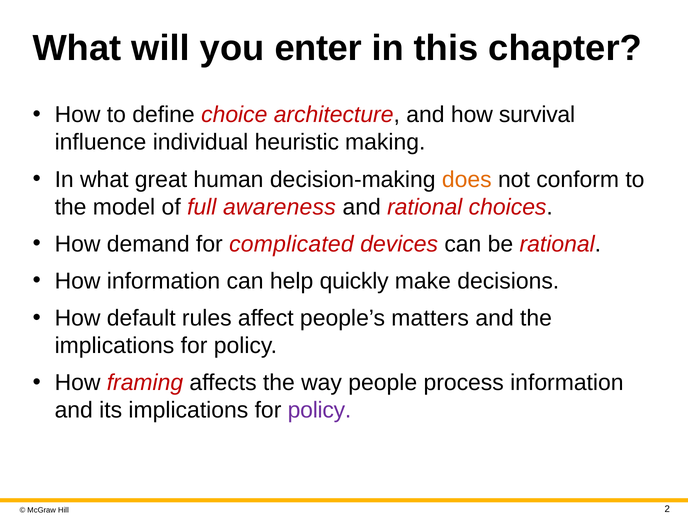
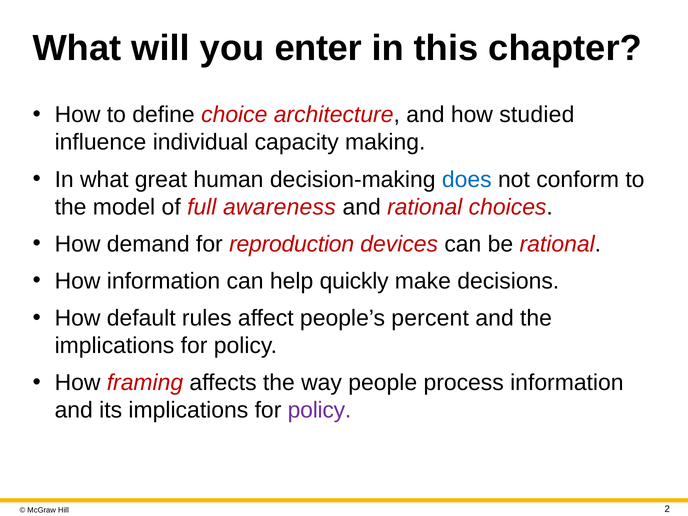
survival: survival -> studied (537, 115)
heuristic: heuristic -> capacity (297, 142)
does colour: orange -> blue (467, 179)
complicated: complicated -> reproduction (292, 244)
matters: matters -> percent (430, 318)
